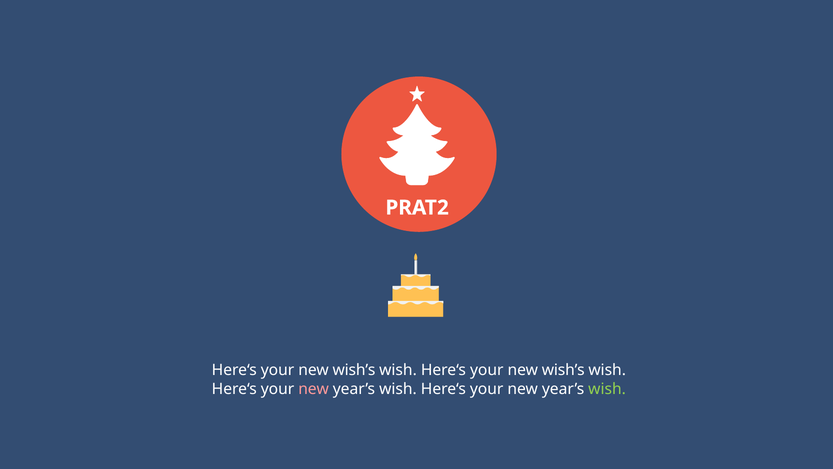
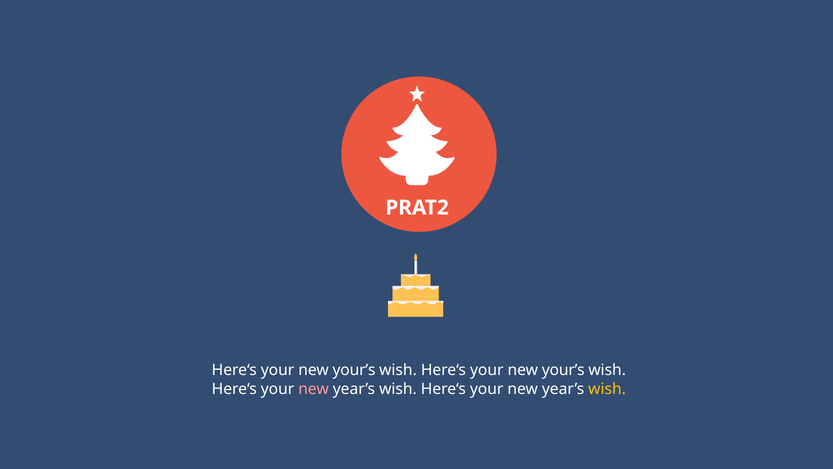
wish’s: wish’s -> your’s (354, 370)
wish’s: wish’s -> your’s (563, 370)
wish colour: light green -> yellow (607, 389)
